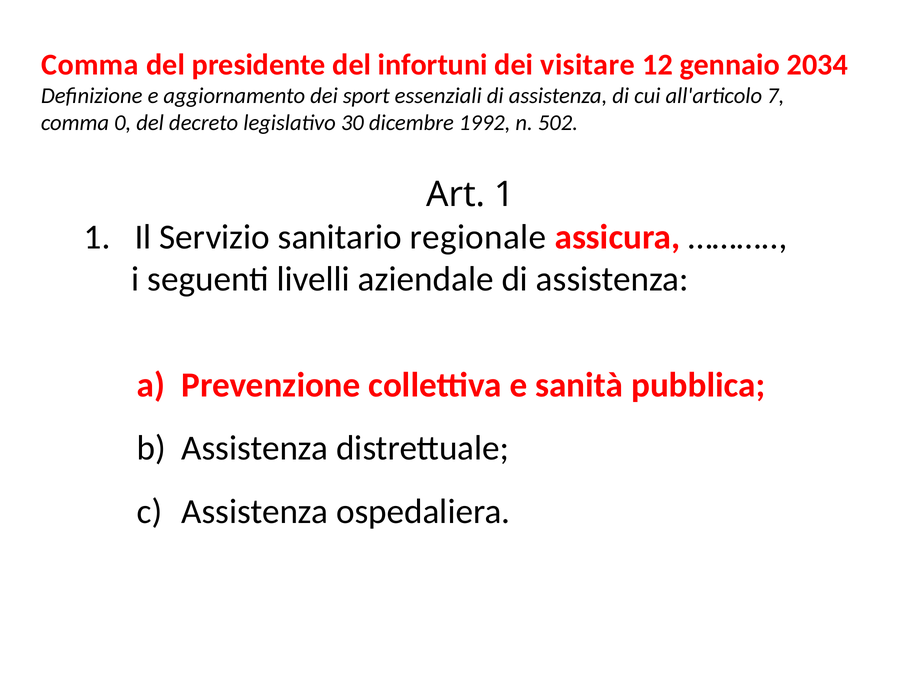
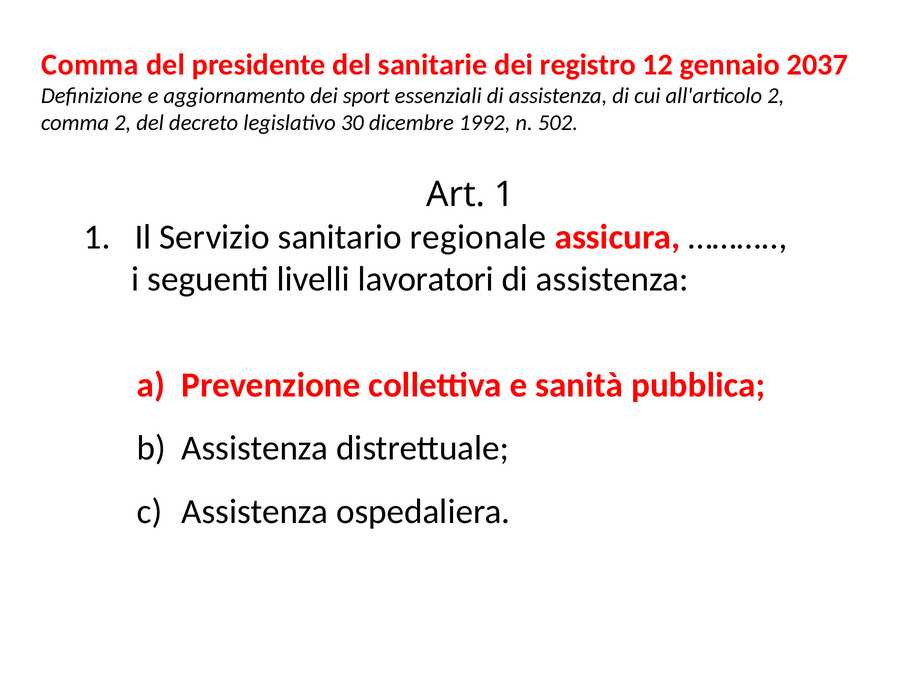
infortuni: infortuni -> sanitarie (433, 65)
visitare: visitare -> registro (588, 65)
2034: 2034 -> 2037 (817, 65)
all'articolo 7: 7 -> 2 (776, 96)
comma 0: 0 -> 2 (123, 123)
aziendale: aziendale -> lavoratori (426, 279)
